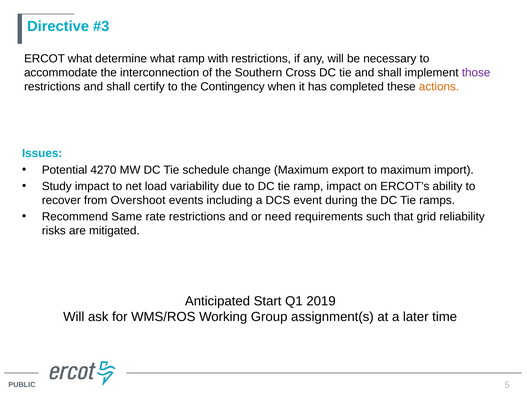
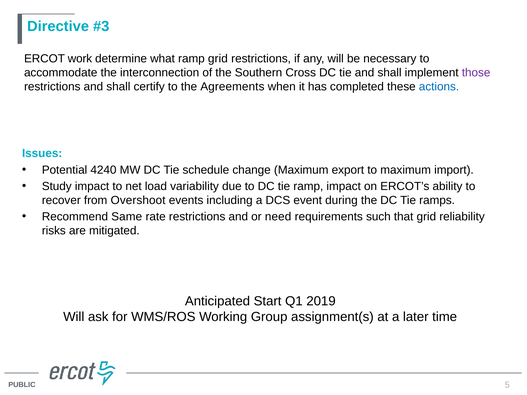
ERCOT what: what -> work (80, 59)
ramp with: with -> grid (218, 59)
Contingency: Contingency -> Agreements (232, 87)
actions colour: orange -> blue (439, 87)
4270: 4270 -> 4240 (103, 170)
